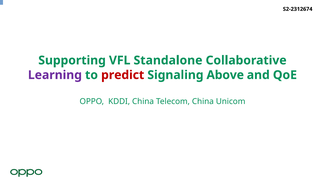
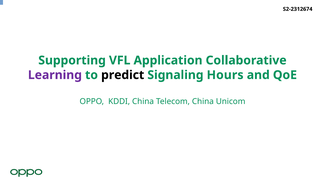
Standalone: Standalone -> Application (168, 60)
predict colour: red -> black (123, 75)
Above: Above -> Hours (225, 75)
